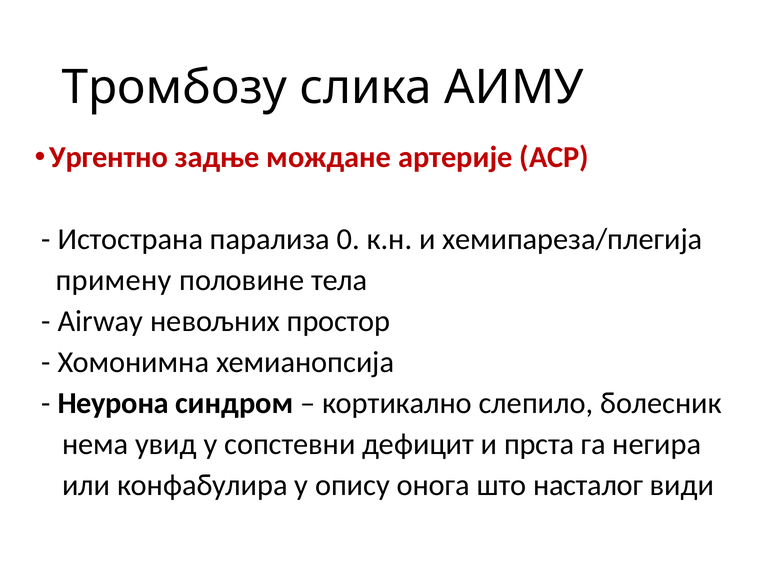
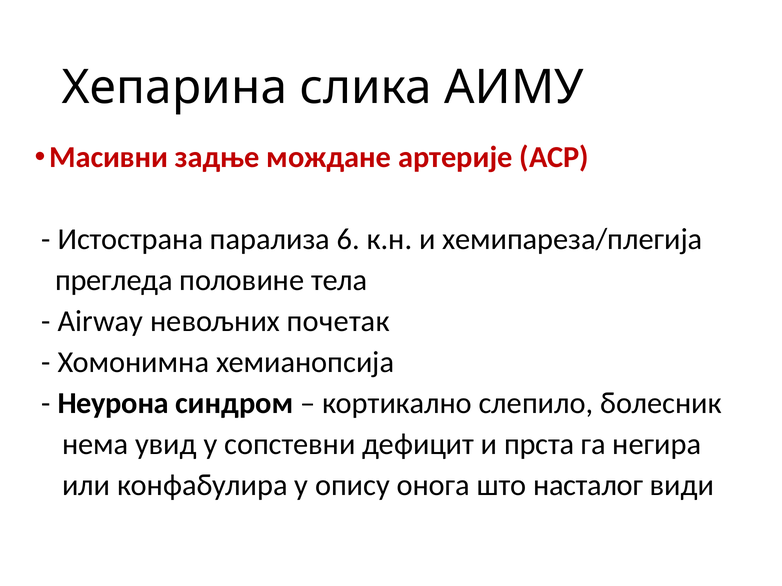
Тромбозу: Тромбозу -> Хепарина (174, 88)
Ургентно: Ургентно -> Масивни (109, 157)
0: 0 -> 6 (348, 239)
примену: примену -> прегледа (114, 280)
простор: простор -> почетак (338, 321)
